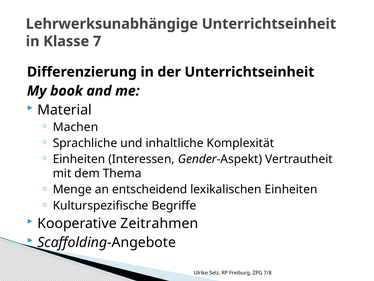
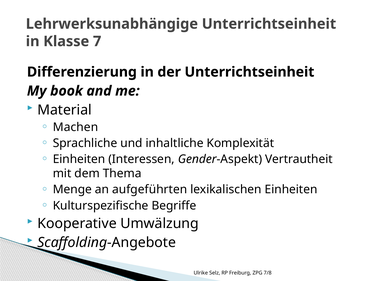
entscheidend: entscheidend -> aufgeführten (150, 189)
Zeitrahmen: Zeitrahmen -> Umwälzung (160, 223)
